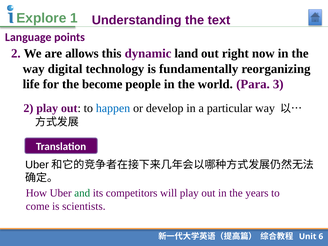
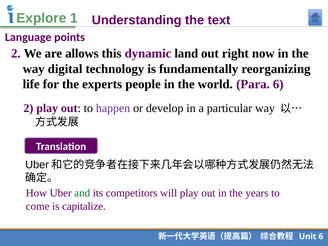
become: become -> experts (102, 84)
Para 3: 3 -> 6 (278, 84)
happen colour: blue -> purple (113, 108)
scientists: scientists -> capitalize (84, 206)
